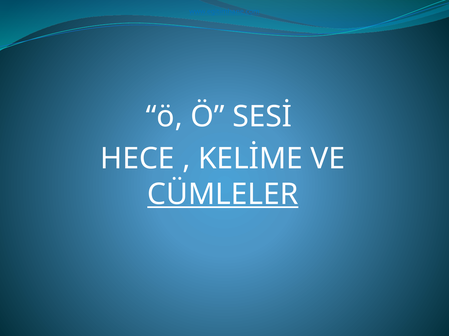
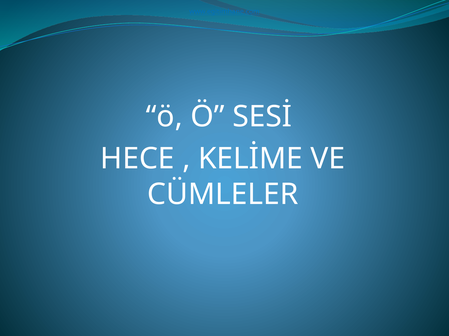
CÜMLELER underline: present -> none (223, 195)
